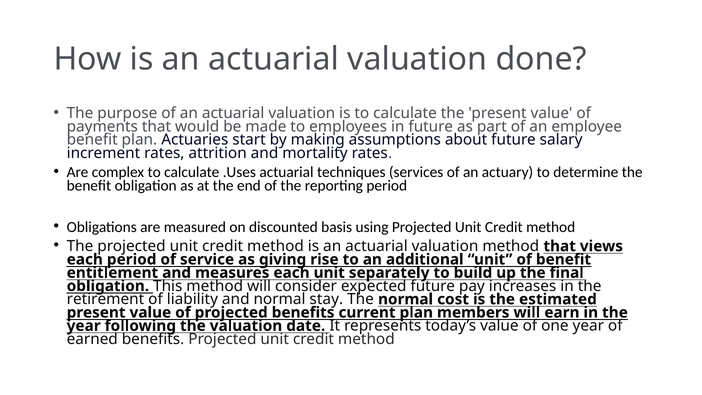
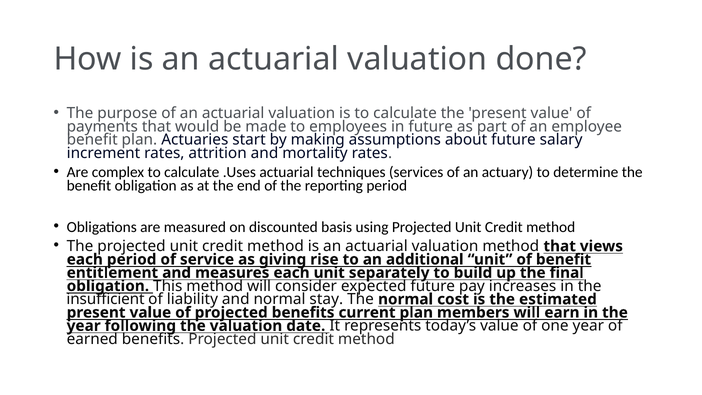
retirement: retirement -> insufficient (106, 299)
